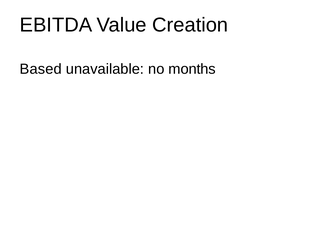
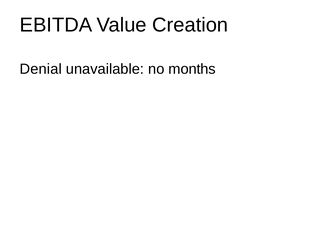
Based: Based -> Denial (41, 69)
